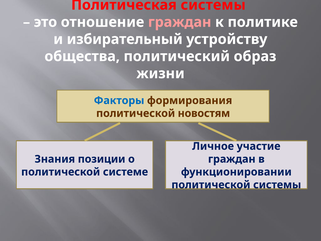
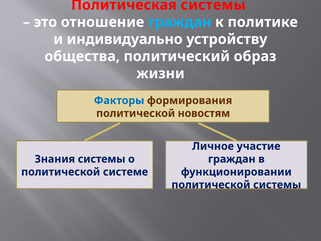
граждан colour: pink -> light blue (180, 22)
избирательный: избирательный -> индивидуально (125, 39)
Знания позиции: позиции -> системы (102, 159)
